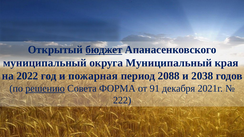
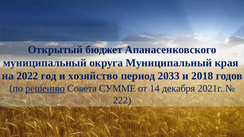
бюджет underline: present -> none (104, 50)
пожарная: пожарная -> хозяйство (93, 76)
2088: 2088 -> 2033 (169, 76)
2038: 2038 -> 2018 (202, 76)
ФОРМА: ФОРМА -> СУММЕ (117, 89)
91: 91 -> 14 (155, 89)
